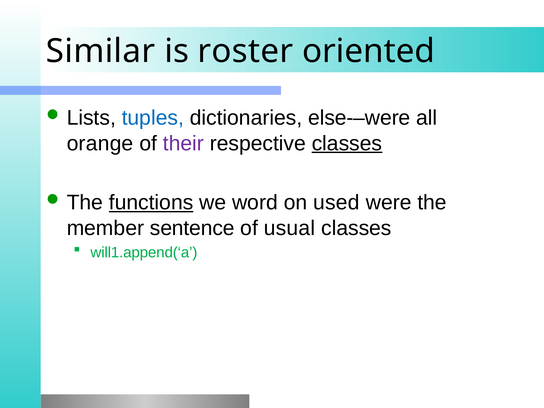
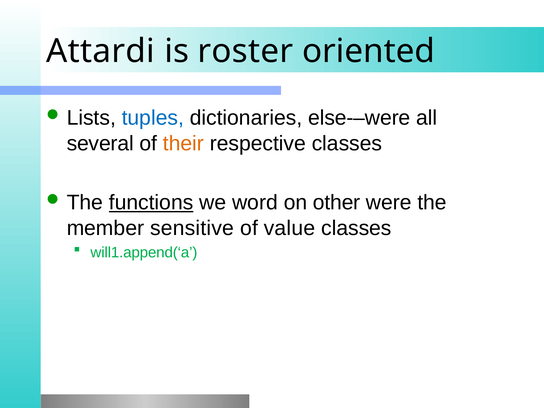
Similar: Similar -> Attardi (101, 51)
orange: orange -> several (100, 143)
their colour: purple -> orange (183, 143)
classes underline: present -> none (347, 143)
used: used -> other (337, 203)
sentence: sentence -> sensitive (192, 228)
usual: usual -> value (289, 228)
